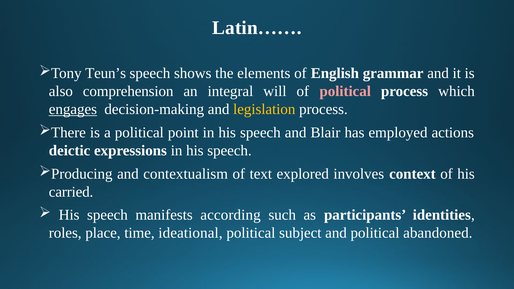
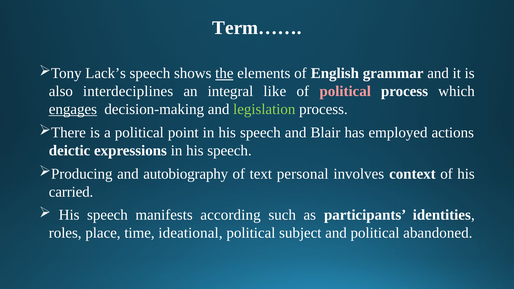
Latin……: Latin…… -> Term…… (257, 28)
Teun’s: Teun’s -> Lack’s (106, 73)
the underline: none -> present (224, 73)
comprehension: comprehension -> interdeciplines (128, 91)
will: will -> like (275, 91)
legislation colour: yellow -> light green (264, 109)
contextualism: contextualism -> autobiography (186, 174)
explored: explored -> personal (303, 174)
